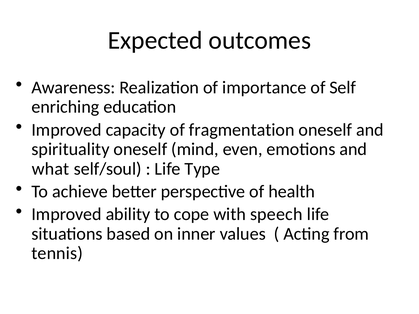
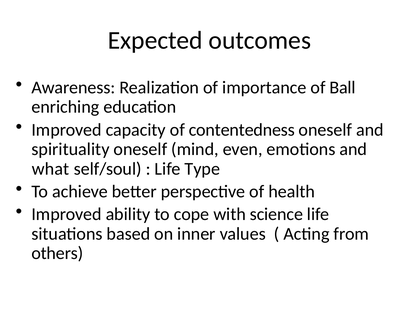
Self: Self -> Ball (343, 88)
fragmentation: fragmentation -> contentedness (242, 130)
speech: speech -> science (276, 215)
tennis: tennis -> others (57, 254)
